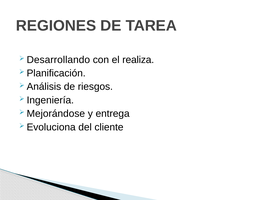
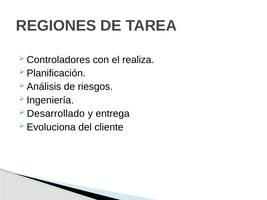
Desarrollando: Desarrollando -> Controladores (58, 60)
Mejorándose: Mejorándose -> Desarrollado (56, 114)
